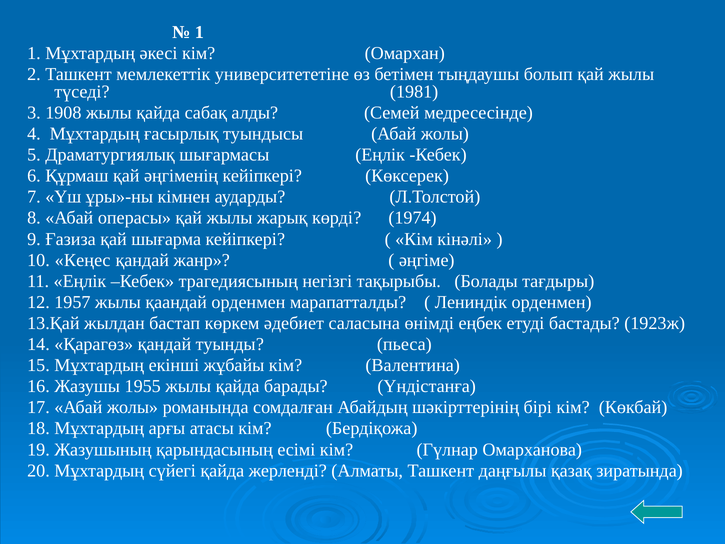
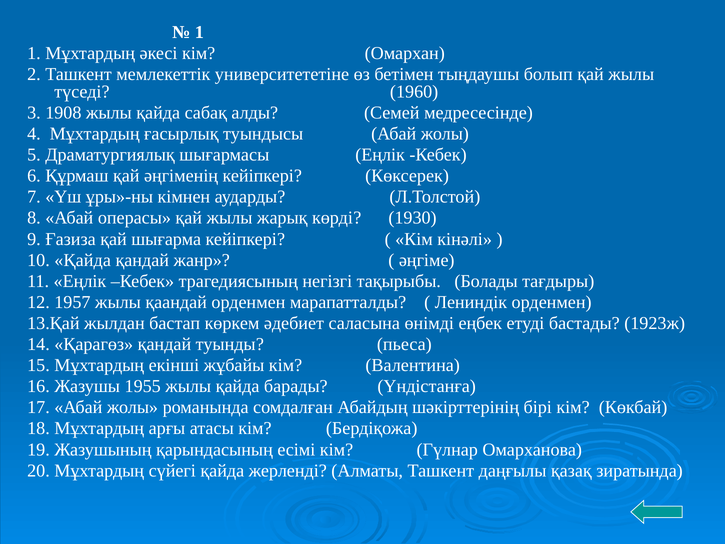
1981: 1981 -> 1960 (414, 92)
1974: 1974 -> 1930 (413, 218)
10 Кеңес: Кеңес -> Қайда (83, 260)
